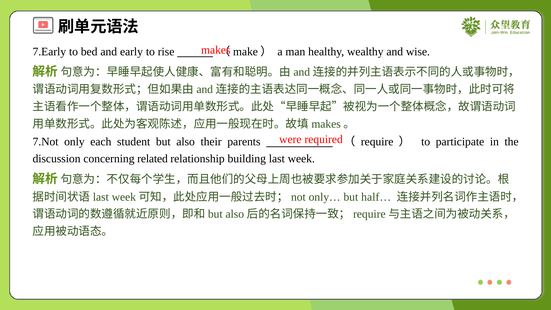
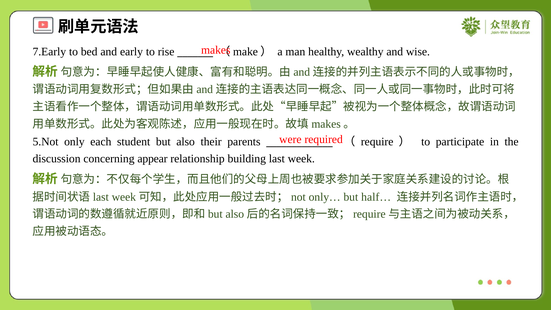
7.Not: 7.Not -> 5.Not (46, 142)
related: related -> appear (152, 159)
